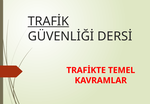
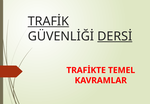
DERSİ underline: none -> present (115, 36)
